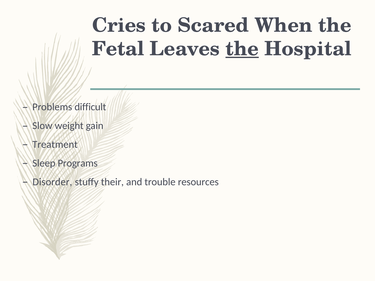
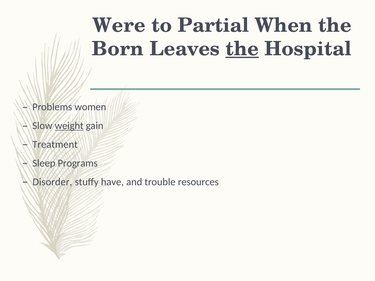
Cries: Cries -> Were (119, 25)
Scared: Scared -> Partial (213, 25)
Fetal: Fetal -> Born (118, 49)
difficult: difficult -> women (90, 107)
weight underline: none -> present (69, 126)
their: their -> have (112, 182)
